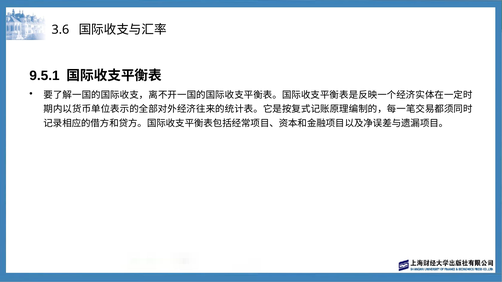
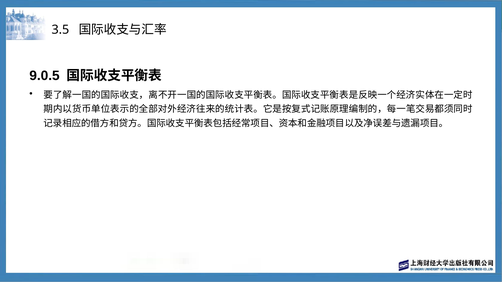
3.6: 3.6 -> 3.5 (60, 30)
9.5.1: 9.5.1 -> 9.0.5 (44, 76)
